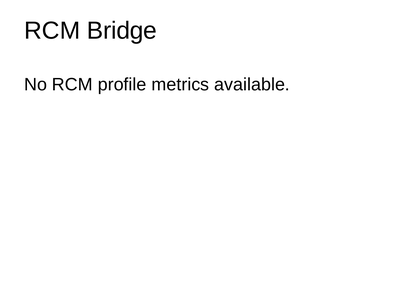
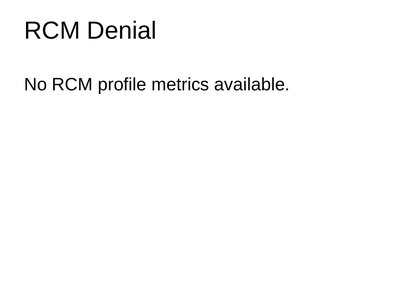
Bridge: Bridge -> Denial (122, 31)
